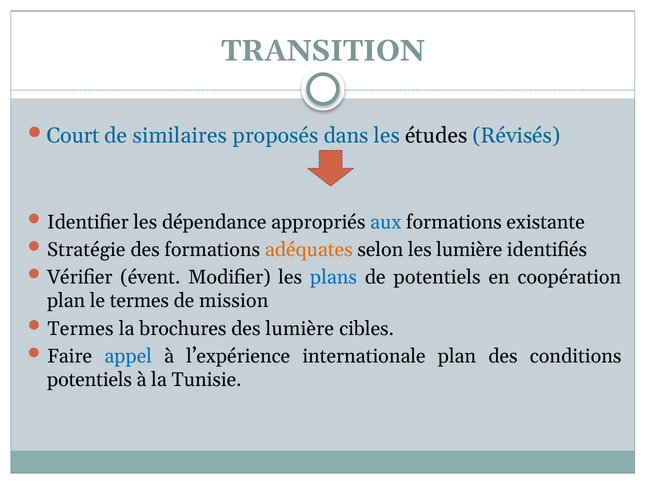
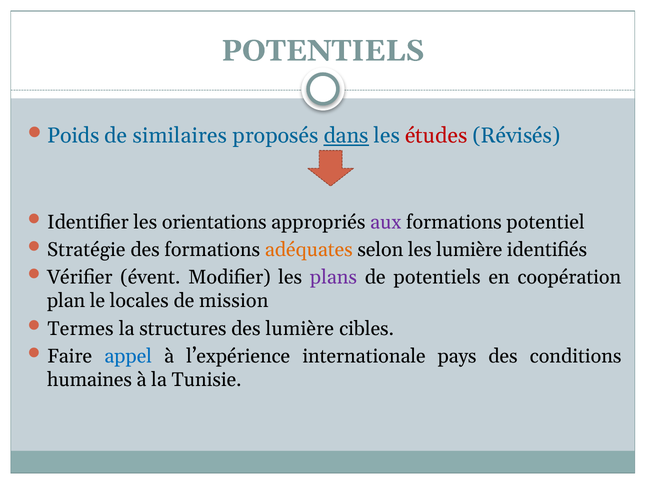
TRANSITION: TRANSITION -> POTENTIELS (323, 51)
Court: Court -> Poids (73, 136)
dans underline: none -> present (346, 136)
études colour: black -> red (436, 136)
dépendance: dépendance -> orientations (214, 222)
aux colour: blue -> purple (386, 222)
existante: existante -> potentiel (546, 222)
plans colour: blue -> purple (333, 278)
le termes: termes -> locales (139, 301)
brochures: brochures -> structures (183, 329)
internationale plan: plan -> pays (457, 356)
potentiels: potentiels -> humaines (89, 380)
